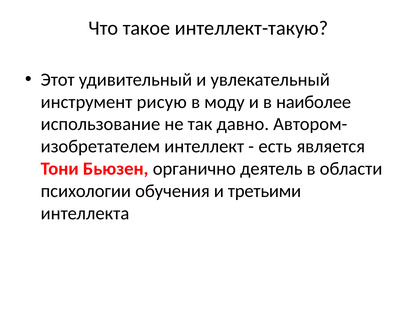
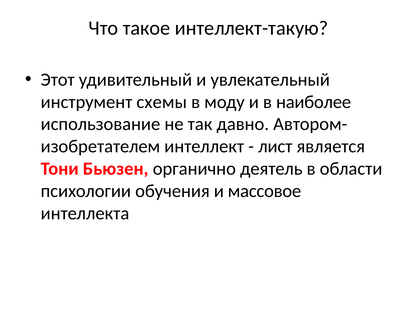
рисую: рисую -> схемы (162, 102)
есть: есть -> лист (275, 146)
третьими: третьими -> массовое (265, 191)
